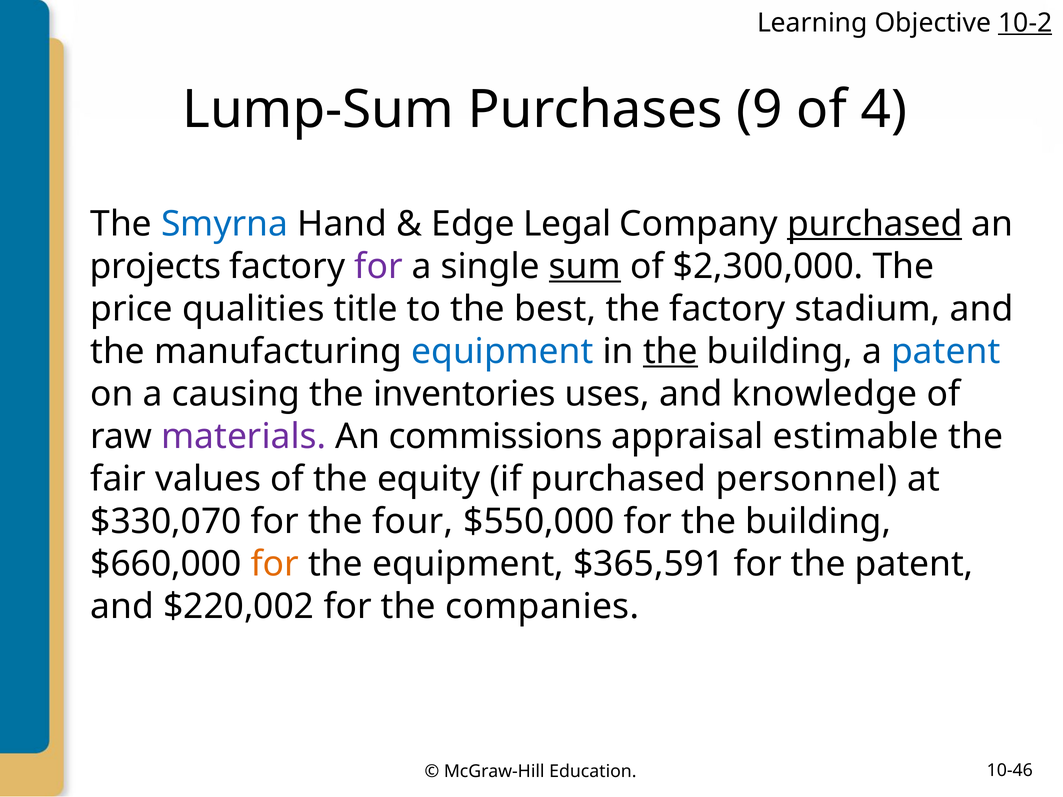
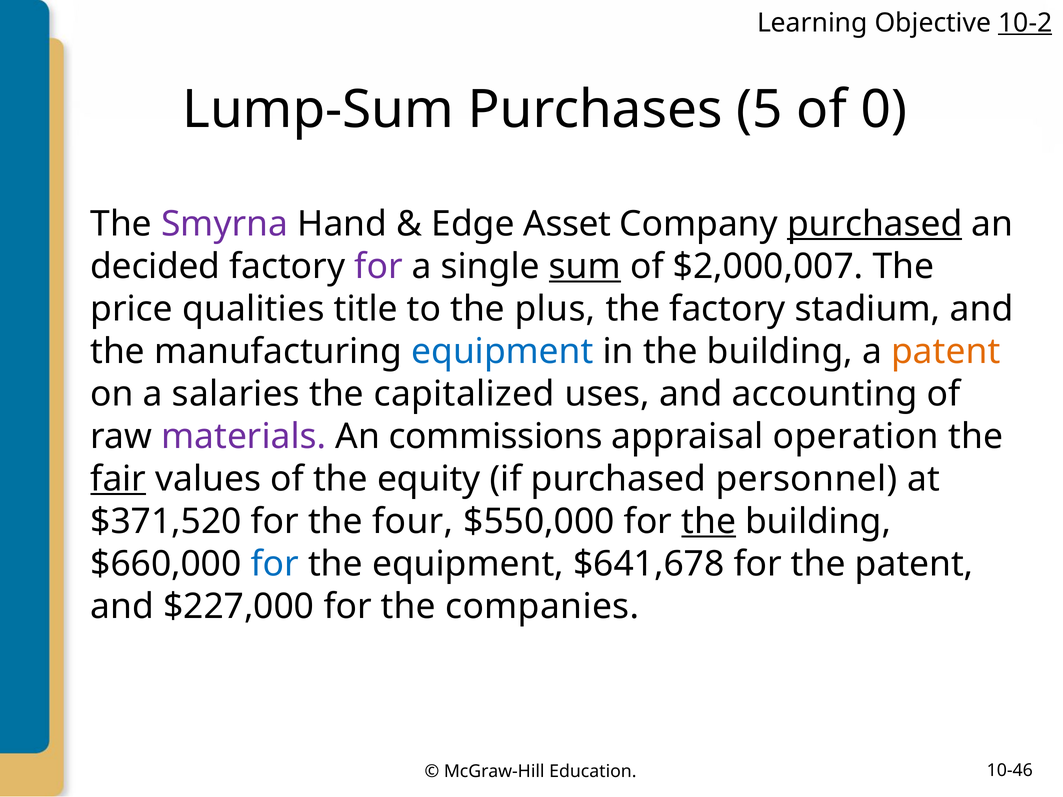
9: 9 -> 5 (759, 110)
4: 4 -> 0 (884, 110)
Smyrna colour: blue -> purple (225, 224)
Legal: Legal -> Asset (567, 224)
projects: projects -> decided (155, 266)
$2,300,000: $2,300,000 -> $2,000,007 (768, 266)
best: best -> plus (555, 309)
the underline: present -> none (670, 352)
patent colour: blue -> orange (946, 352)
causing: causing -> salaries (236, 394)
inventories: inventories -> capitalized (464, 394)
knowledge: knowledge -> accounting (825, 394)
estimable: estimable -> operation (856, 437)
fair underline: none -> present (118, 479)
$330,070: $330,070 -> $371,520 (166, 522)
the underline: none -> present (709, 522)
for colour: orange -> blue (275, 564)
$365,591: $365,591 -> $641,678 (649, 564)
$220,002: $220,002 -> $227,000 (239, 607)
